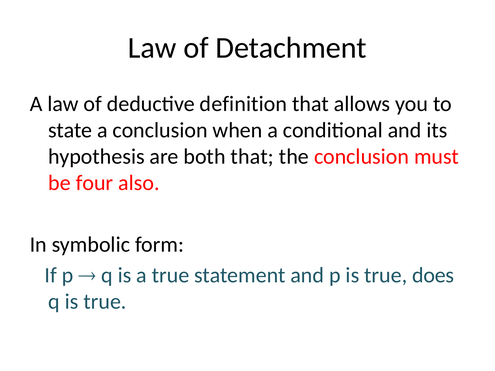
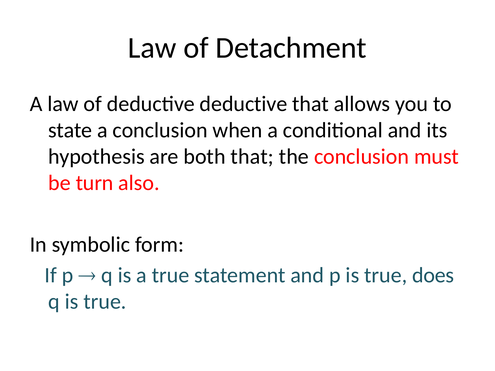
deductive definition: definition -> deductive (243, 104)
four: four -> turn (95, 183)
